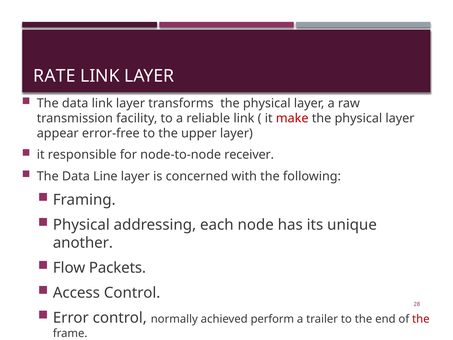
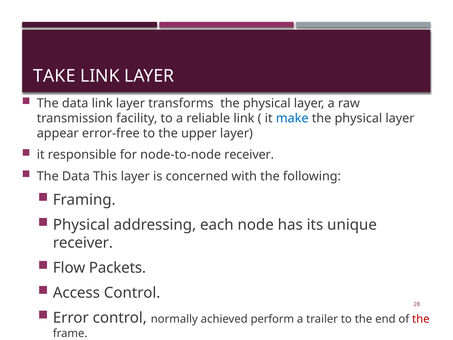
RATE: RATE -> TAKE (54, 76)
make colour: red -> blue (292, 118)
Line: Line -> This (105, 176)
another: another -> receiver (83, 243)
